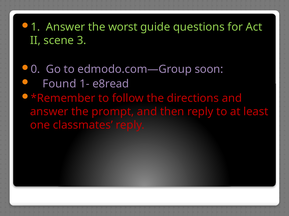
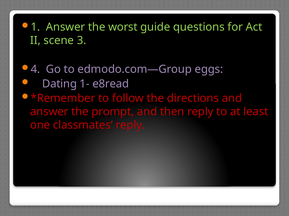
0: 0 -> 4 (35, 70)
soon: soon -> eggs (209, 70)
Found: Found -> Dating (60, 84)
